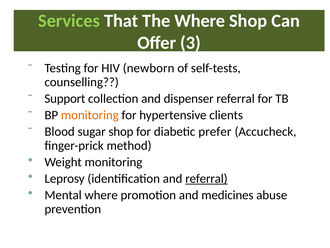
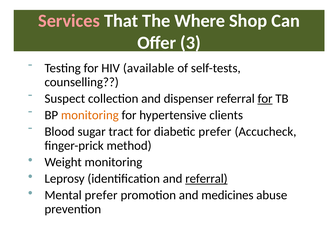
Services colour: light green -> pink (69, 21)
newborn: newborn -> available (149, 68)
Support: Support -> Suspect (65, 98)
for underline: none -> present (265, 98)
sugar shop: shop -> tract (121, 131)
Mental where: where -> prefer (101, 195)
